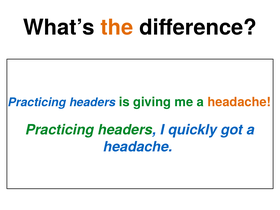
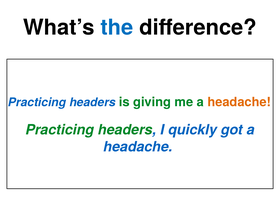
the colour: orange -> blue (117, 28)
